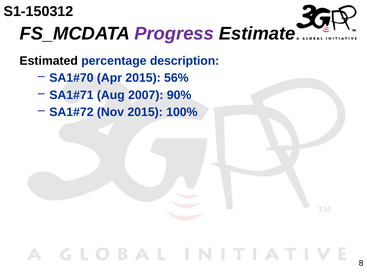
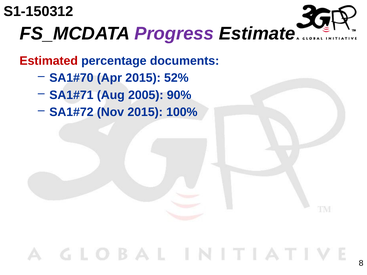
Estimated colour: black -> red (49, 61)
description: description -> documents (185, 61)
56%: 56% -> 52% (176, 78)
2007: 2007 -> 2005 (146, 95)
